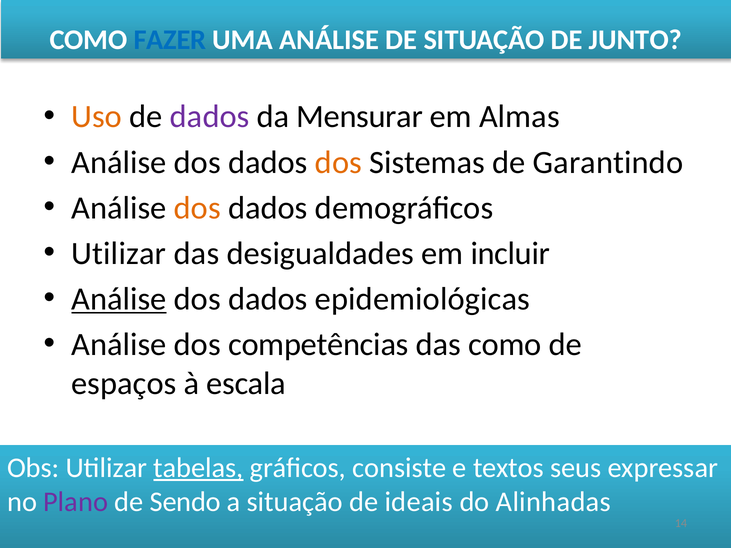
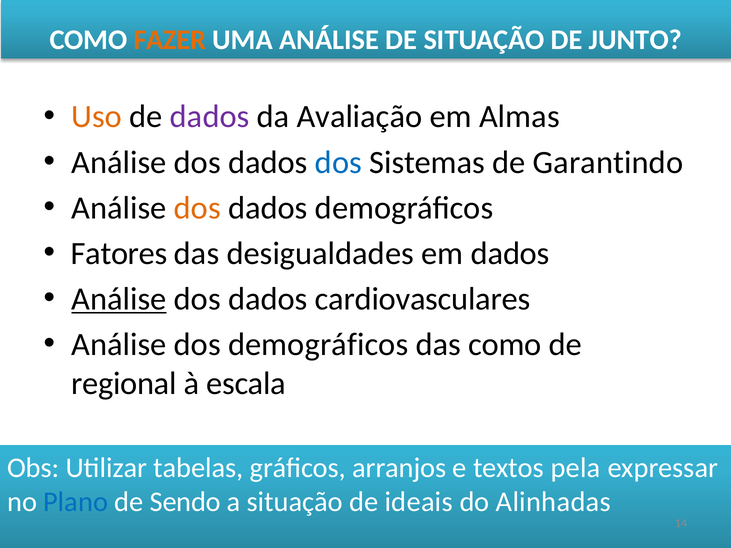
FAZER colour: blue -> orange (170, 40)
Mensurar: Mensurar -> Avaliação (359, 117)
dos colour: orange -> blue (338, 162)
Utilizar: Utilizar -> Fatores (119, 253)
em incluir: incluir -> dados (510, 253)
epidemiológicas: epidemiológicas -> cardiovasculares (423, 299)
dos competências: competências -> demográficos (318, 344)
espaços: espaços -> regional (124, 383)
tabelas underline: present -> none (198, 468)
consiste: consiste -> arranjos (399, 468)
seus: seus -> pela (576, 468)
Plano colour: purple -> blue (76, 502)
